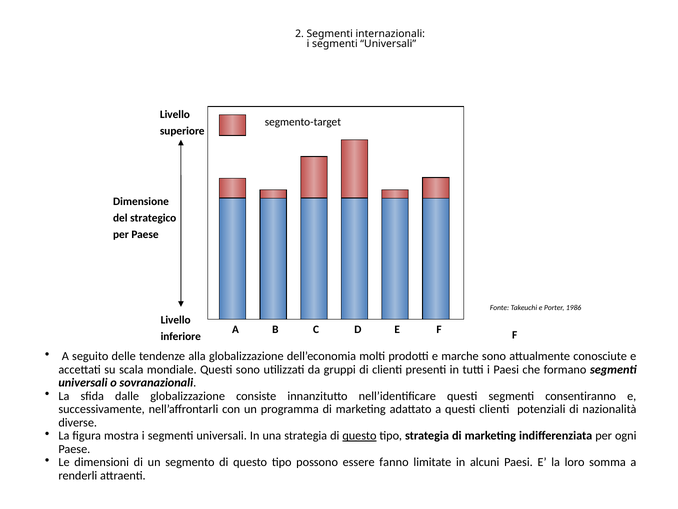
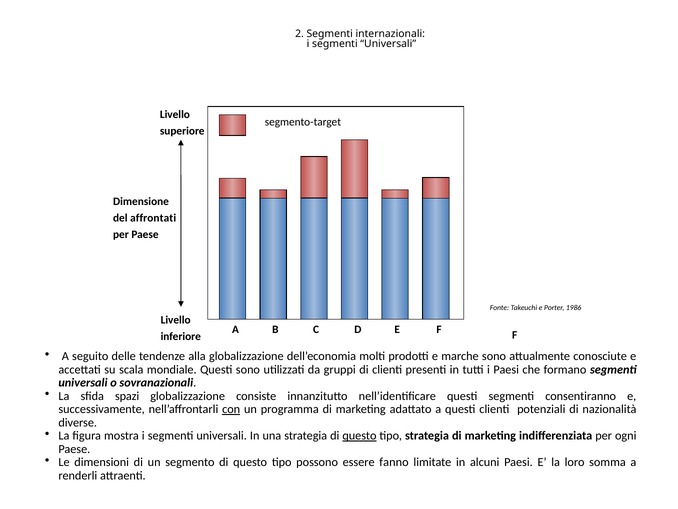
strategico: strategico -> affrontati (153, 218)
dalle: dalle -> spazi (127, 396)
con underline: none -> present (231, 409)
